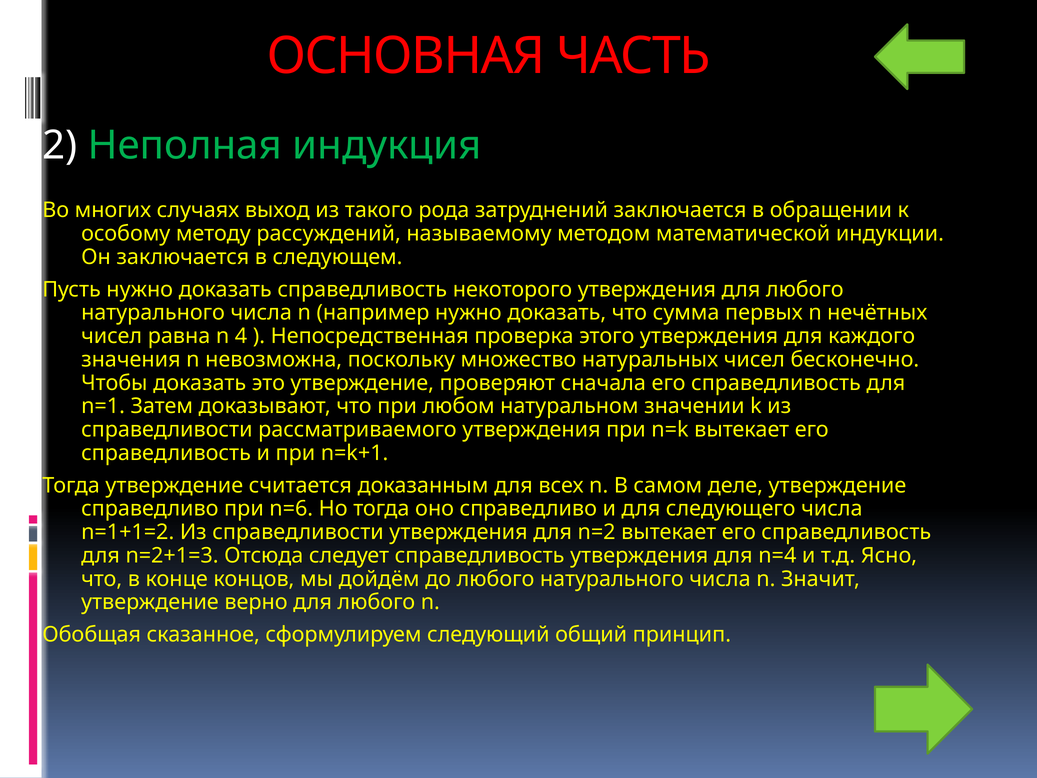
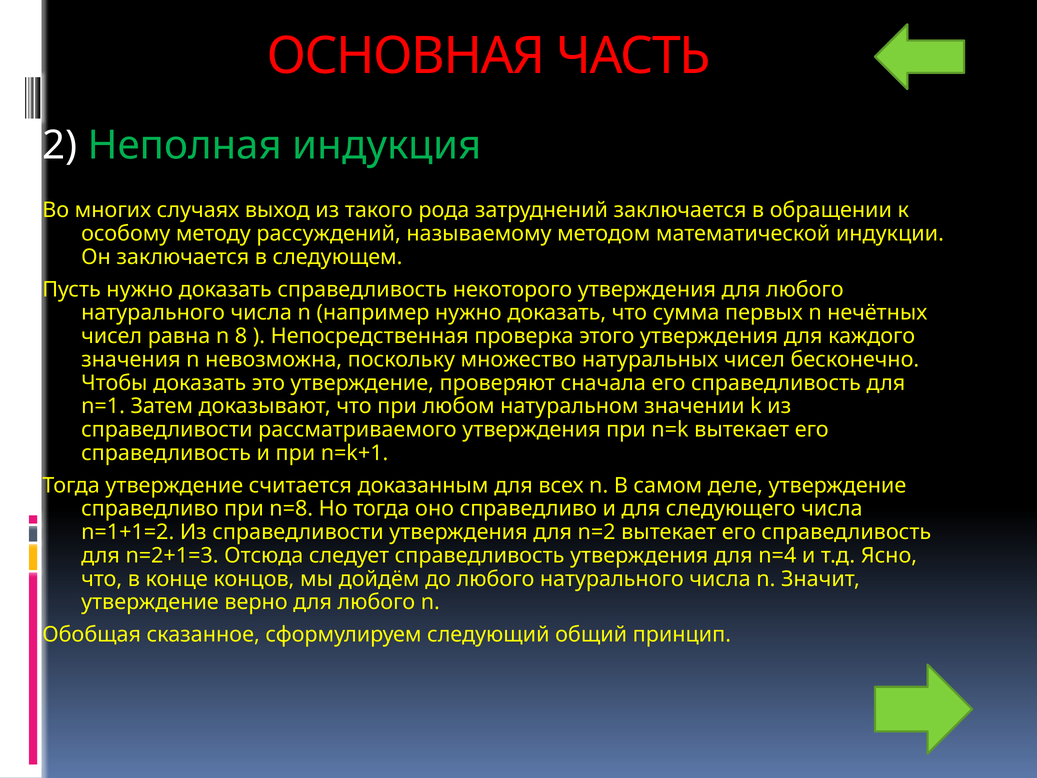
4: 4 -> 8 (241, 336)
n=6: n=6 -> n=8 (291, 509)
